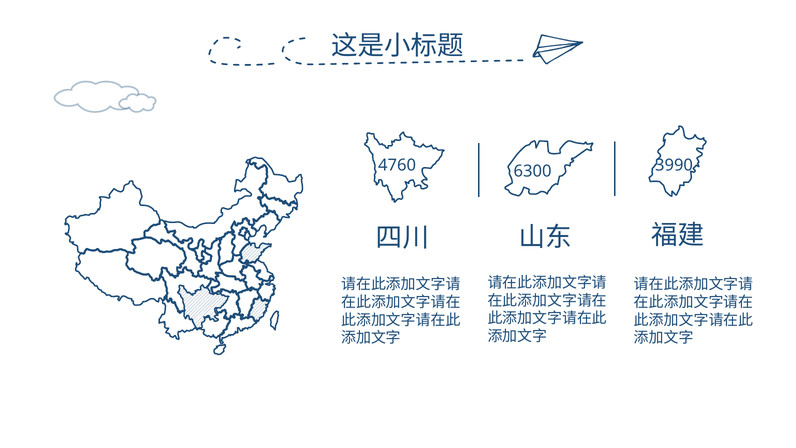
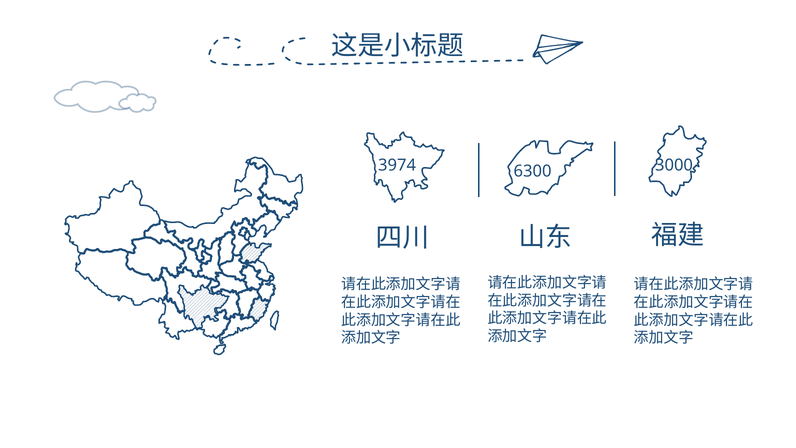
4760: 4760 -> 3974 (397, 165)
3990: 3990 -> 3000 (674, 165)
